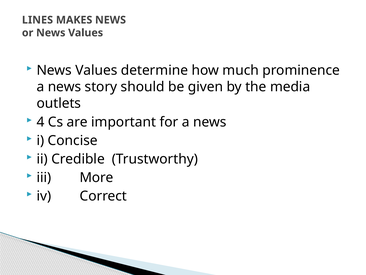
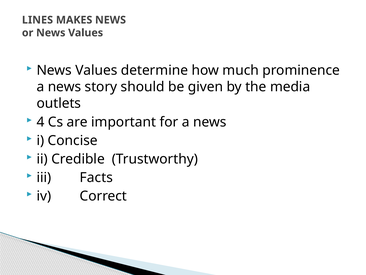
More: More -> Facts (96, 177)
